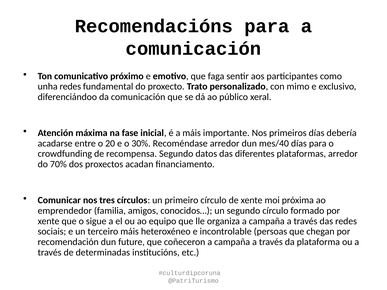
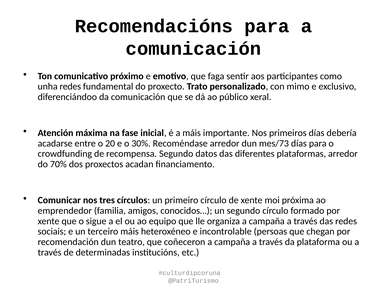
mes/40: mes/40 -> mes/73 (274, 143)
future: future -> teatro (132, 242)
